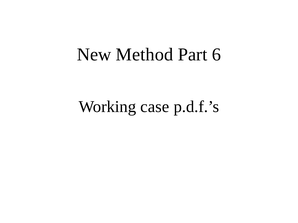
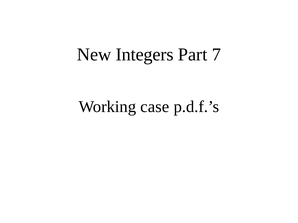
Method: Method -> Integers (145, 55)
6: 6 -> 7 (216, 55)
